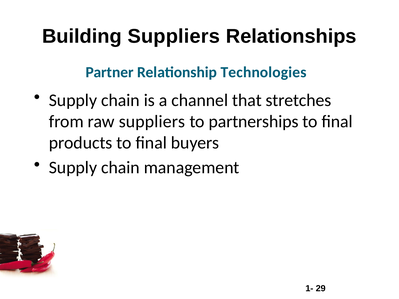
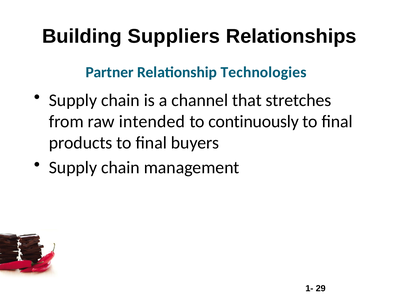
raw suppliers: suppliers -> intended (152, 122)
partnerships: partnerships -> continuously (254, 122)
